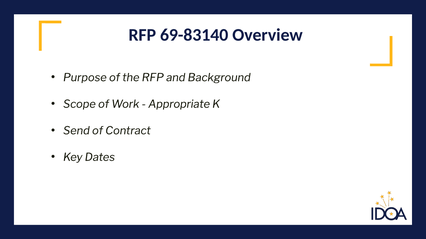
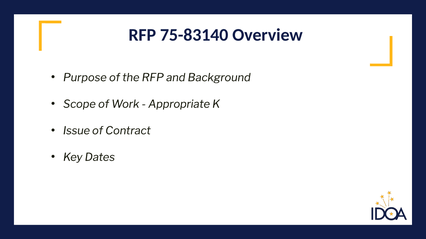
69-83140: 69-83140 -> 75-83140 (194, 35)
Send: Send -> Issue (76, 131)
